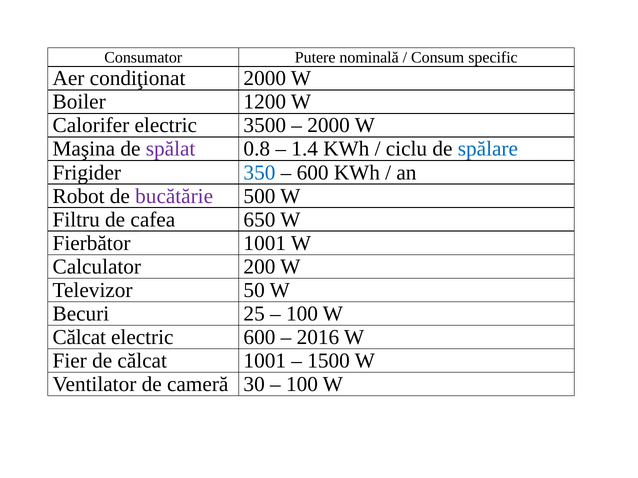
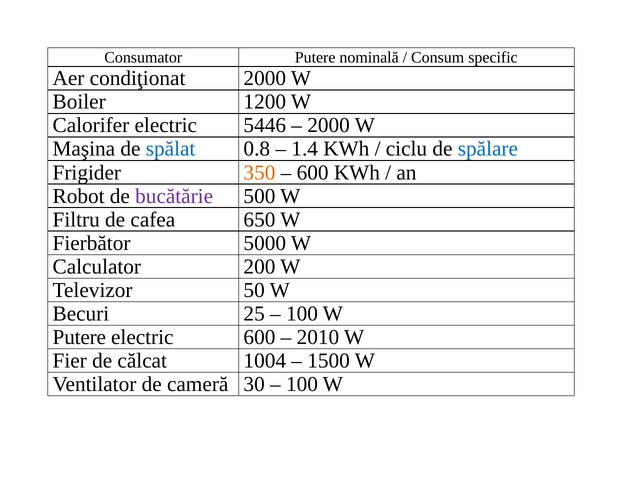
3500: 3500 -> 5446 (265, 126)
spălat colour: purple -> blue (171, 149)
350 colour: blue -> orange (259, 173)
Fierbător 1001: 1001 -> 5000 (265, 243)
Călcat: Călcat -> Putere (79, 337)
2016: 2016 -> 2010 (318, 337)
călcat 1001: 1001 -> 1004 (265, 361)
